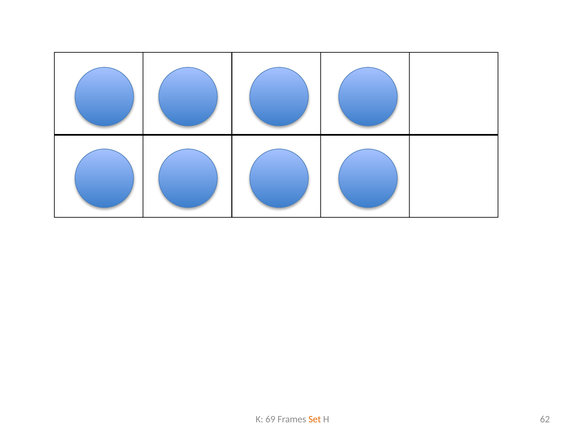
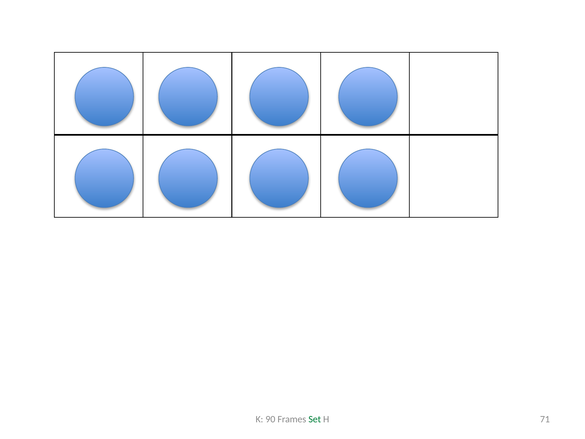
69: 69 -> 90 (270, 419)
Set colour: orange -> green (315, 419)
62: 62 -> 71 (545, 419)
